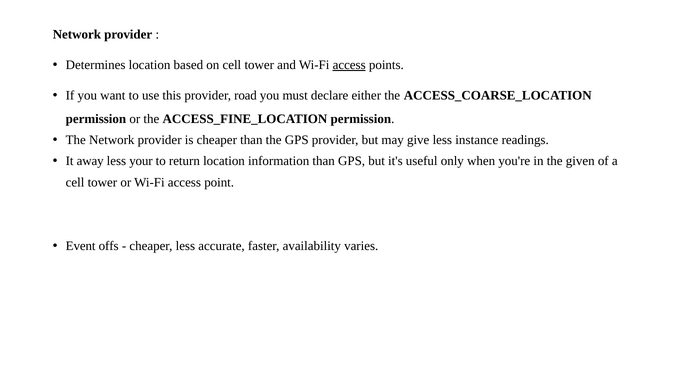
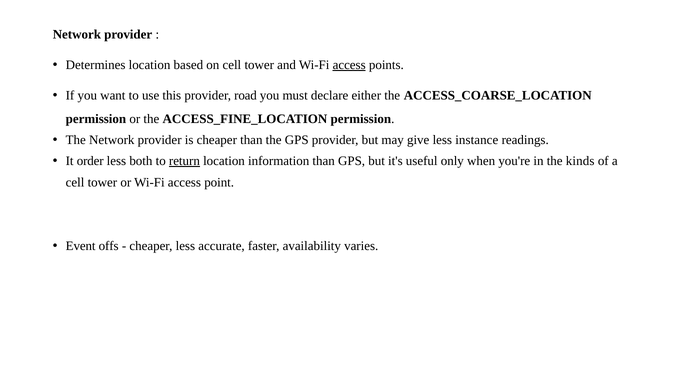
away: away -> order (90, 161)
your: your -> both (141, 161)
return underline: none -> present (184, 161)
given: given -> kinds (580, 161)
